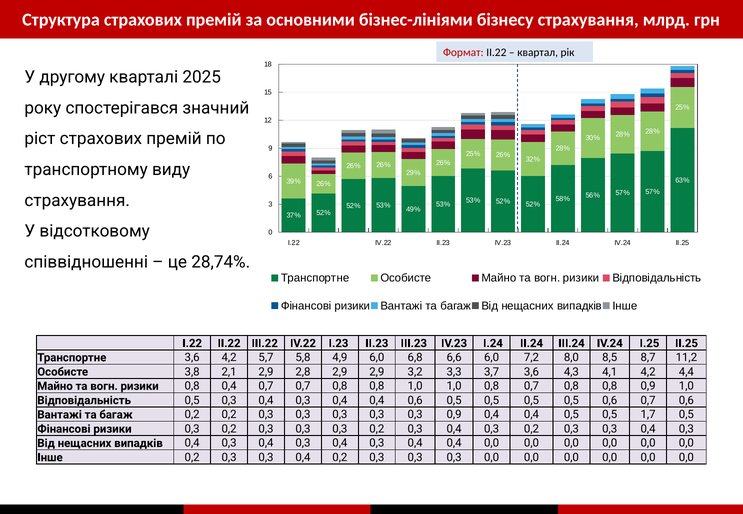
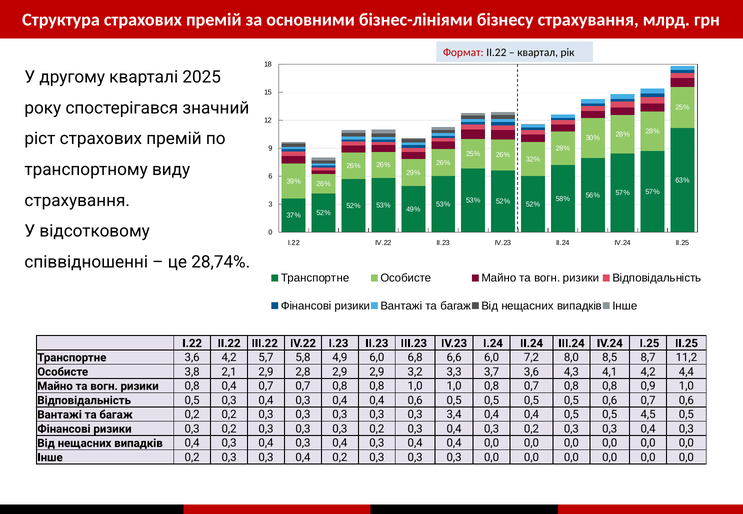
0,3 0,9: 0,9 -> 3,4 (454, 415)
1,7: 1,7 -> 4,5 (648, 415)
